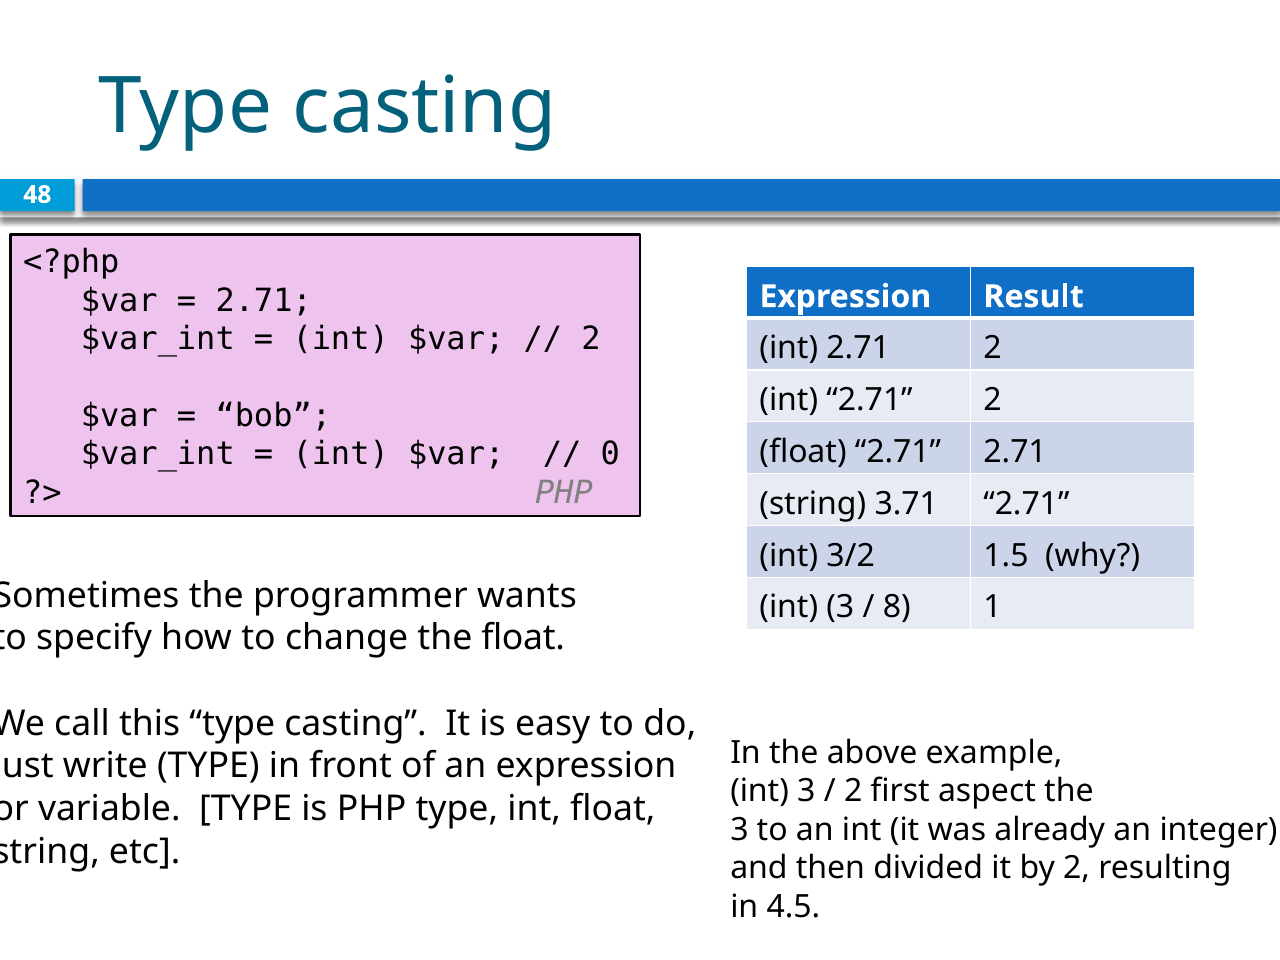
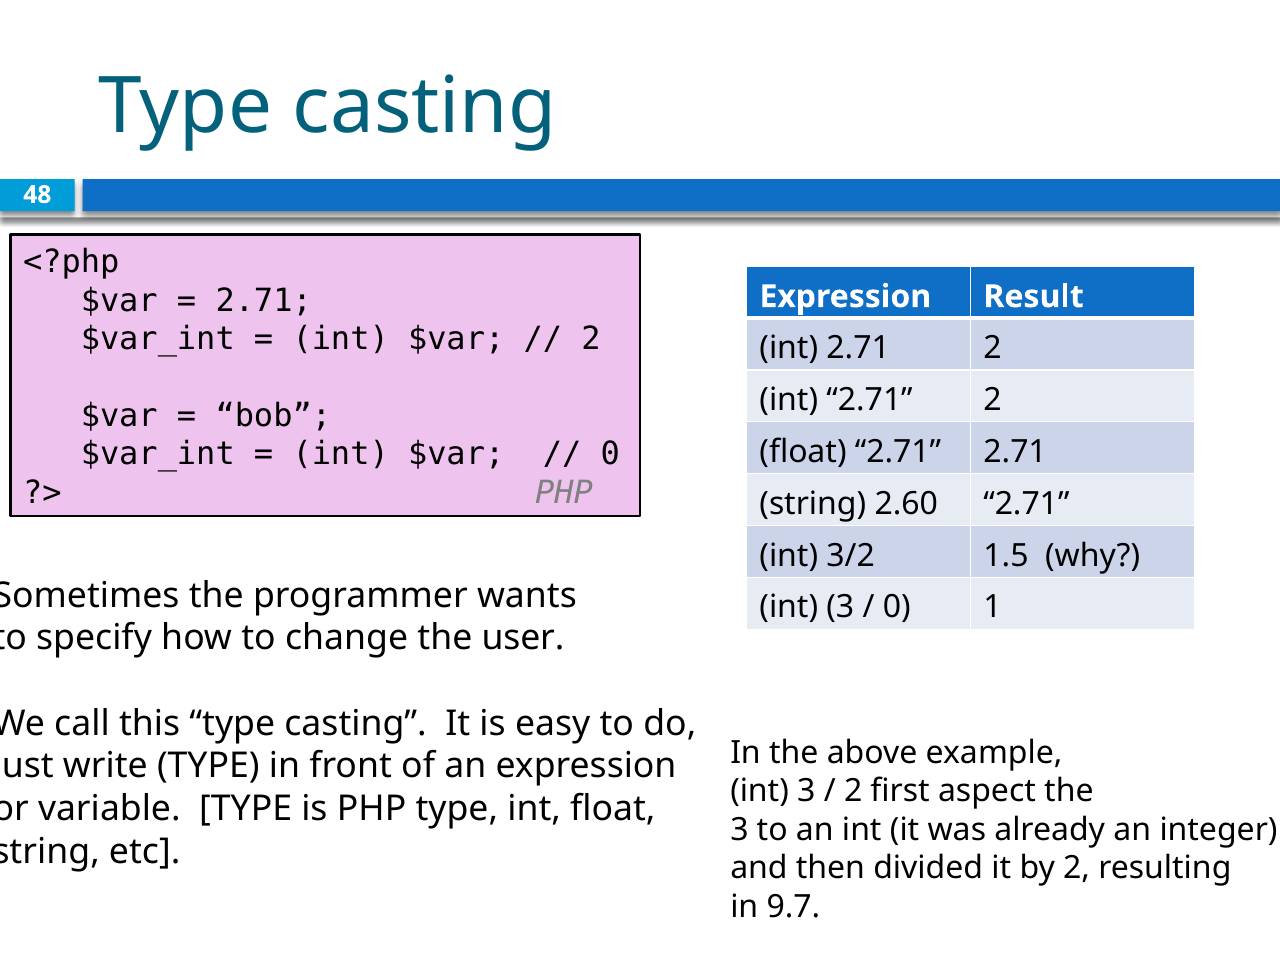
3.71: 3.71 -> 2.60 (906, 504)
8: 8 -> 0 (897, 607)
the float: float -> user (523, 638)
4.5: 4.5 -> 9.7 (793, 907)
